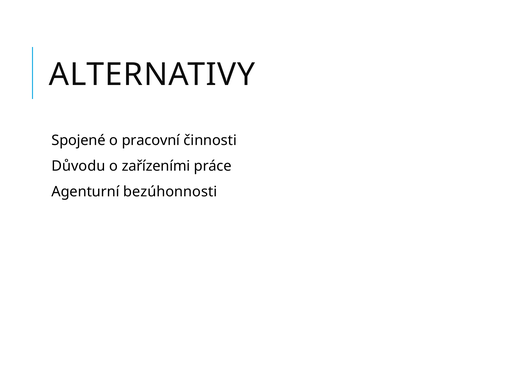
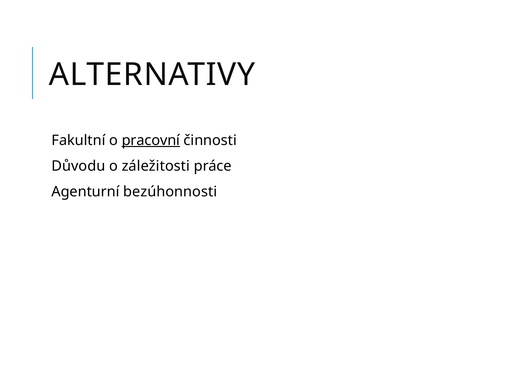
Spojené: Spojené -> Fakultní (78, 140)
pracovní underline: none -> present (151, 140)
zařízeními: zařízeními -> záležitosti (156, 166)
